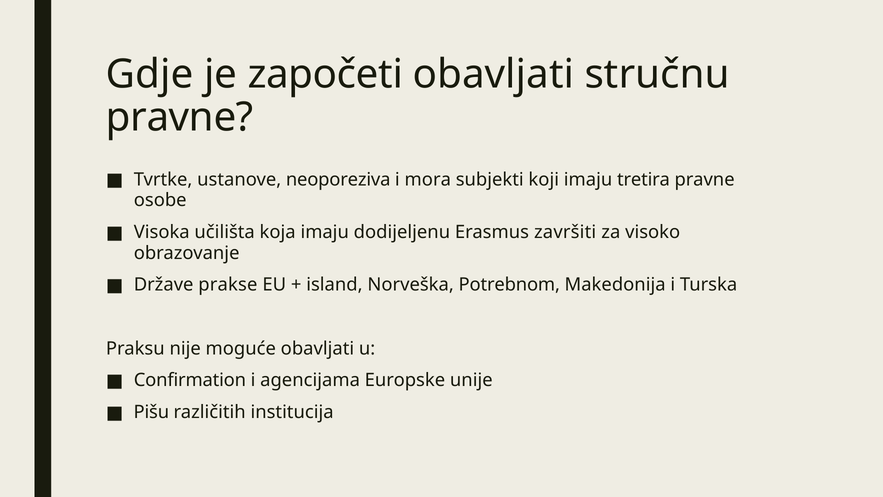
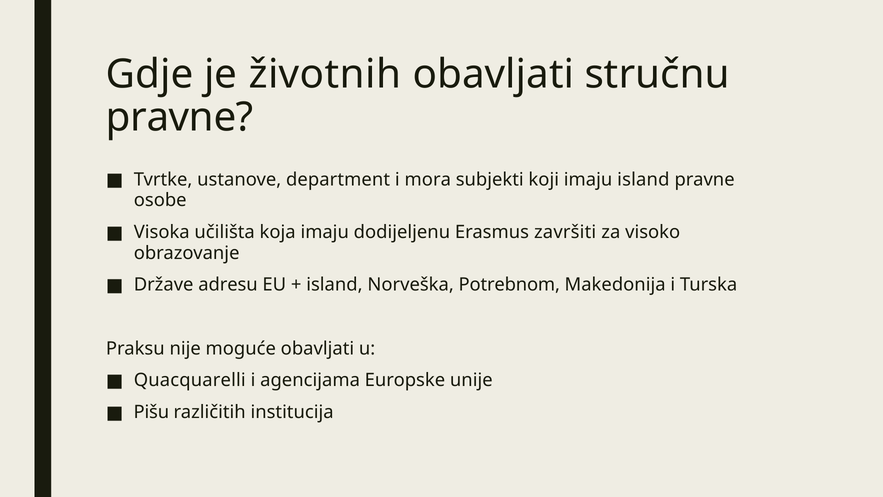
započeti: započeti -> životnih (325, 74)
neoporeziva: neoporeziva -> department (338, 179)
imaju tretira: tretira -> island (643, 179)
prakse: prakse -> adresu (228, 285)
Confirmation: Confirmation -> Quacquarelli (190, 380)
